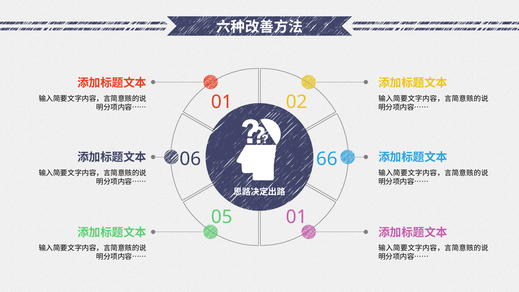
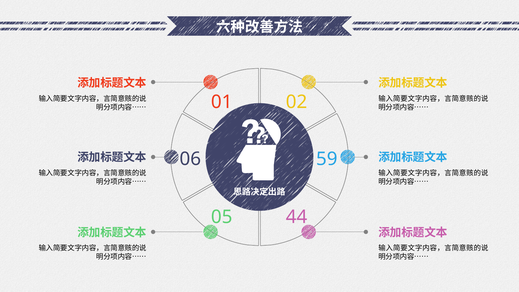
66: 66 -> 59 (327, 159)
05 01: 01 -> 44 (297, 217)
